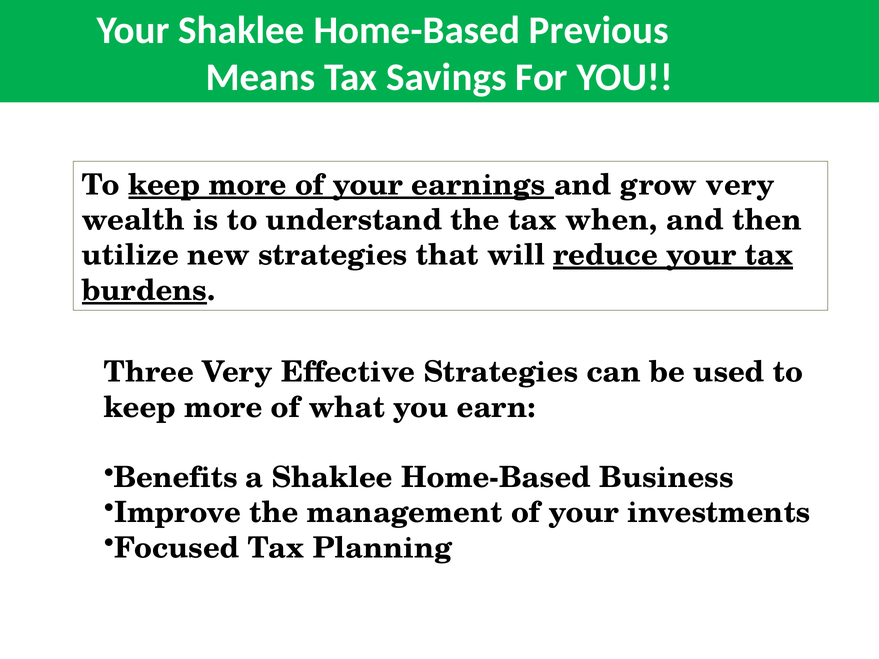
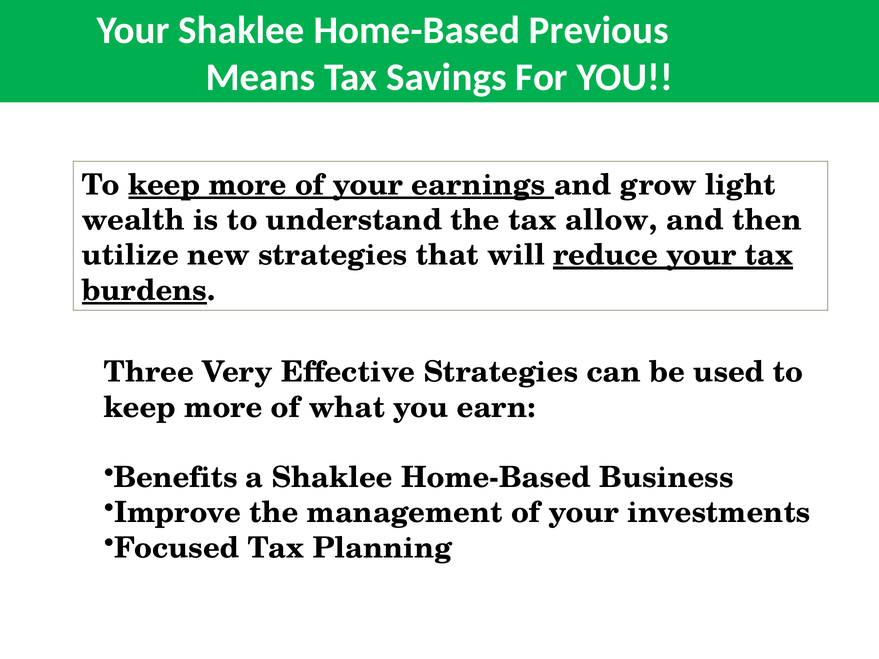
grow very: very -> light (741, 185)
when: when -> allow (611, 220)
